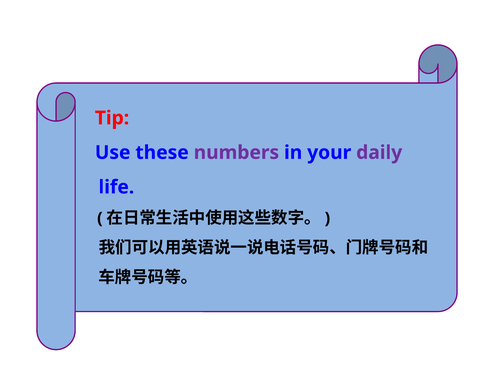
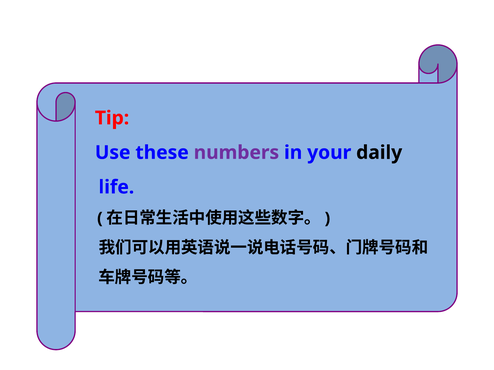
daily colour: purple -> black (379, 153)
